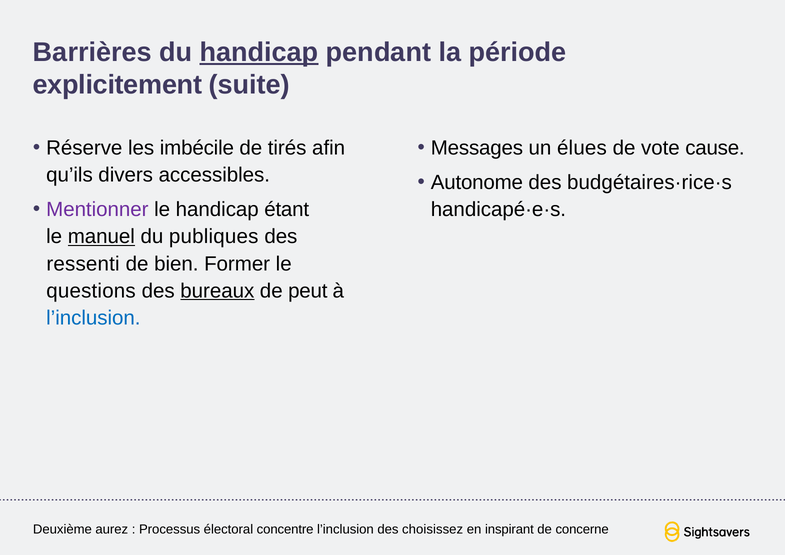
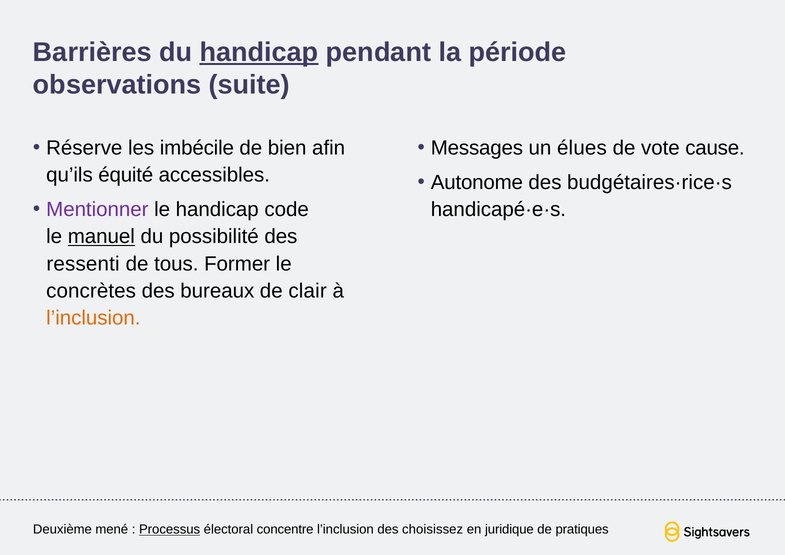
explicitement: explicitement -> observations (117, 85)
tirés: tirés -> bien (287, 148)
divers: divers -> équité (126, 175)
étant: étant -> code (287, 210)
publiques: publiques -> possibilité (214, 237)
bien: bien -> tous (176, 264)
questions: questions -> concrètes (91, 291)
bureaux underline: present -> none (217, 291)
peut: peut -> clair (308, 291)
l’inclusion colour: blue -> orange (93, 318)
aurez: aurez -> mené (112, 530)
Processus underline: none -> present (170, 530)
inspirant: inspirant -> juridique (509, 530)
concerne: concerne -> pratiques (582, 530)
